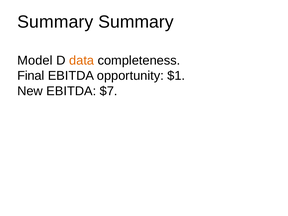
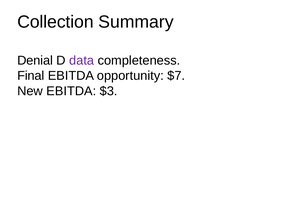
Summary: Summary -> Collection (55, 22)
Model: Model -> Denial (35, 60)
data colour: orange -> purple (82, 60)
$1: $1 -> $7 (176, 76)
$7: $7 -> $3 (109, 91)
